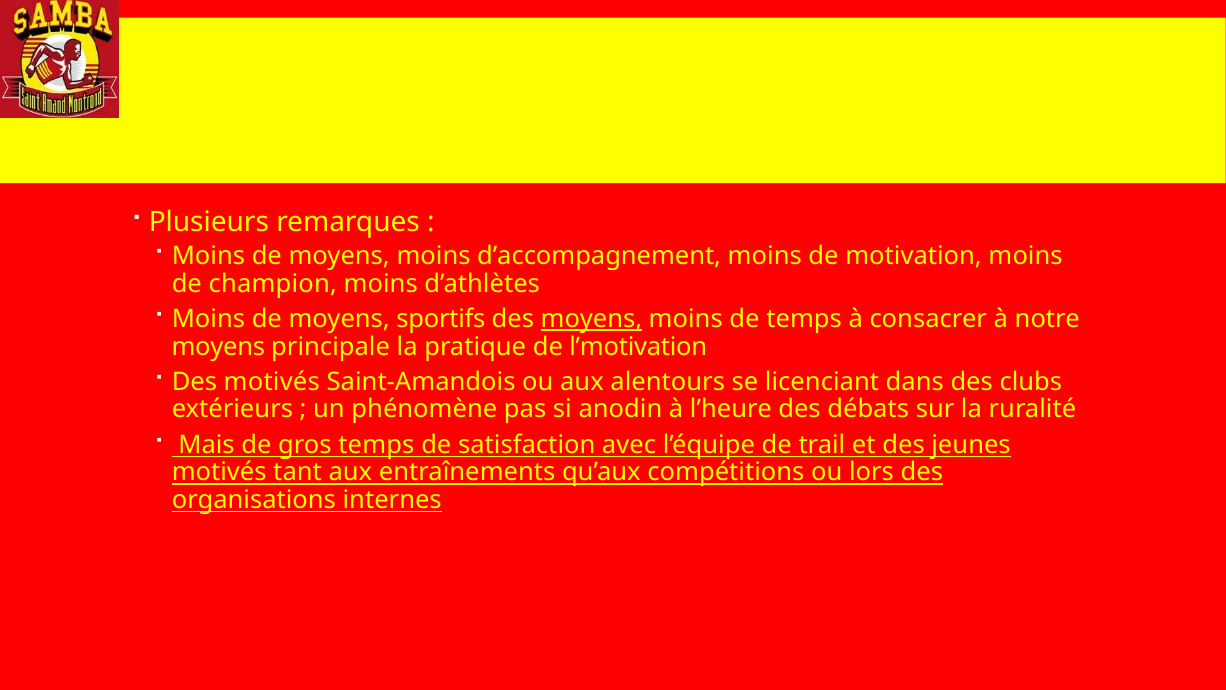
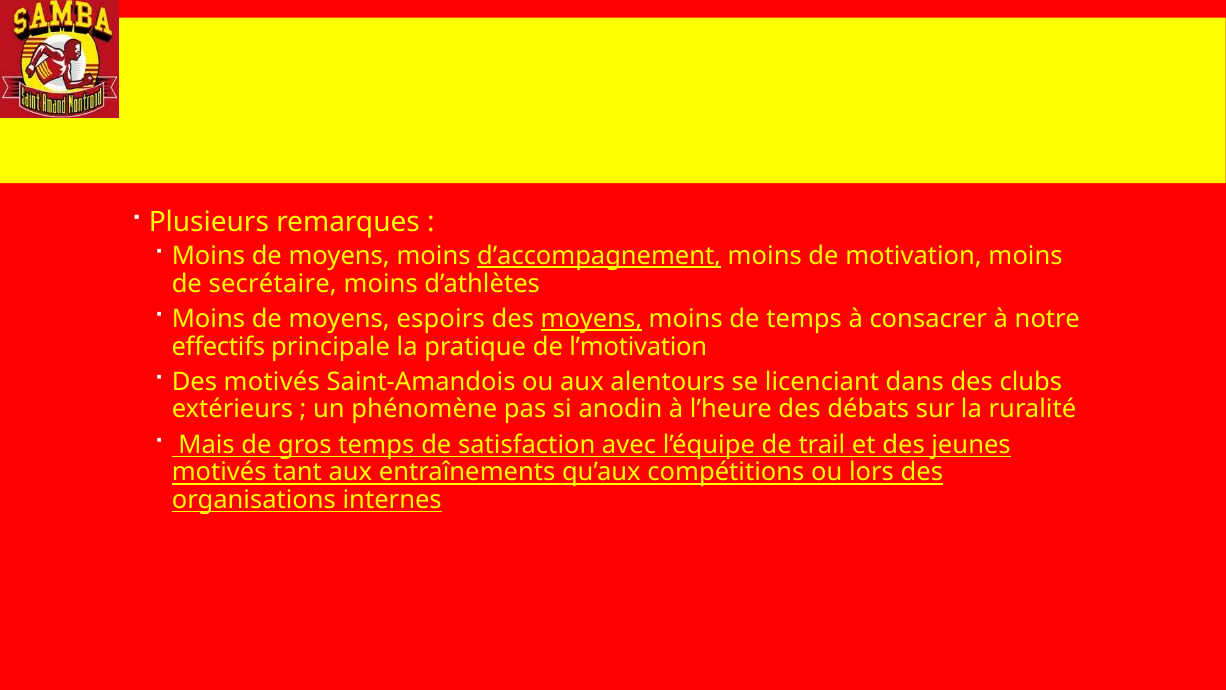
d’accompagnement underline: none -> present (599, 256)
champion: champion -> secrétaire (273, 284)
sportifs: sportifs -> espoirs (441, 319)
moyens: moyens -> effectifs (218, 346)
